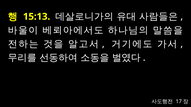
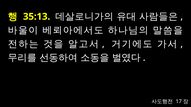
15:13: 15:13 -> 35:13 (37, 17)
